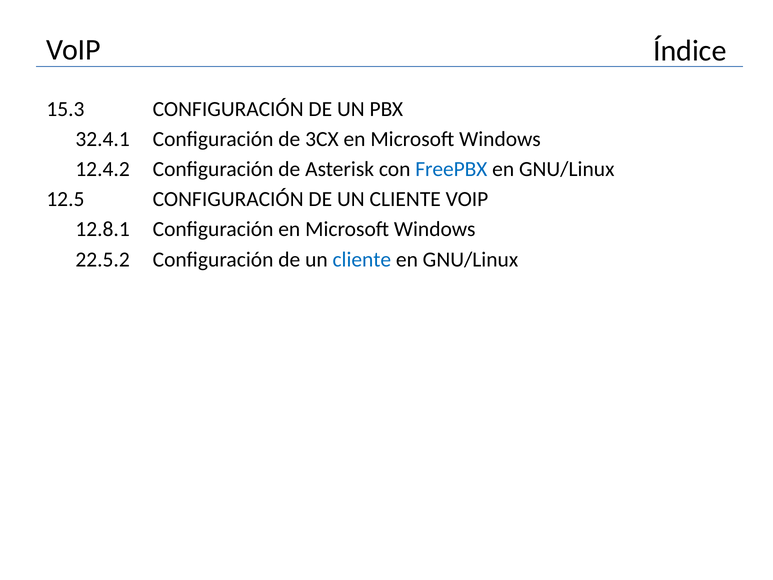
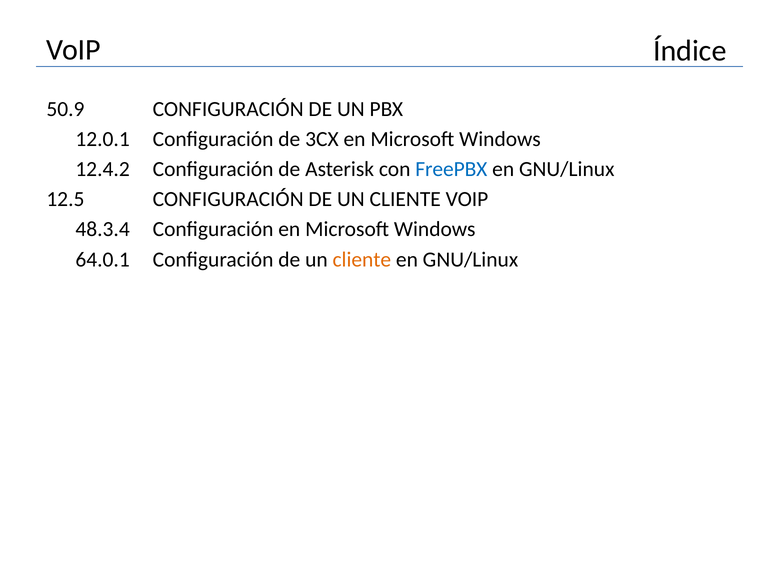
15.3: 15.3 -> 50.9 (65, 109)
32.4.1: 32.4.1 -> 12.0.1 (103, 139)
12.8.1: 12.8.1 -> 48.3.4 (103, 229)
22.5.2: 22.5.2 -> 64.0.1 (103, 259)
cliente colour: blue -> orange (362, 259)
